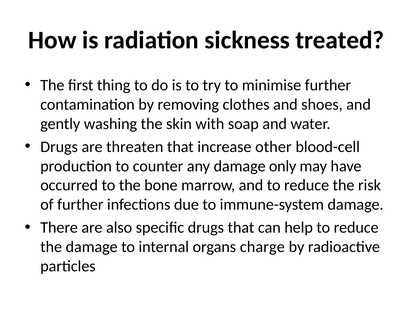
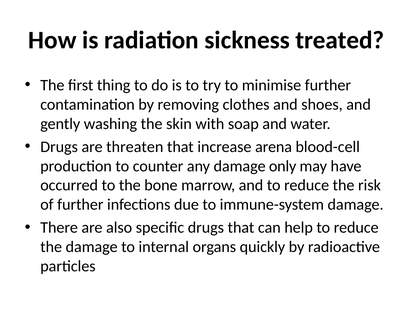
other: other -> arena (274, 147)
charge: charge -> quickly (262, 247)
